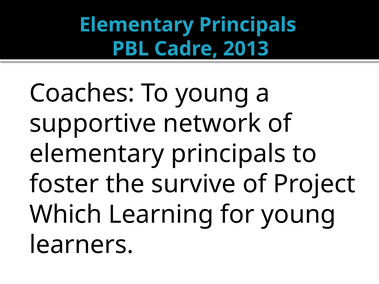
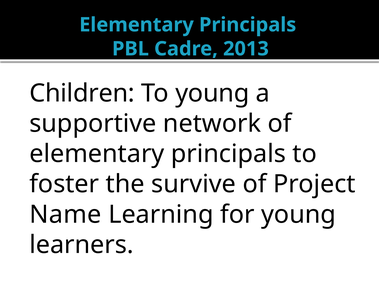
Coaches: Coaches -> Children (82, 93)
Which: Which -> Name (65, 215)
